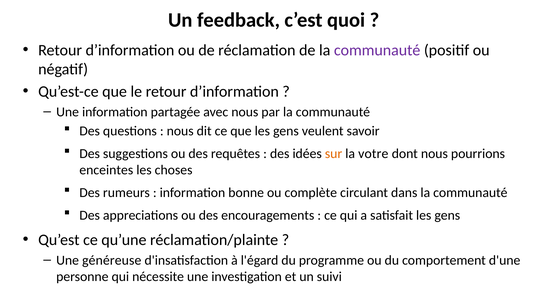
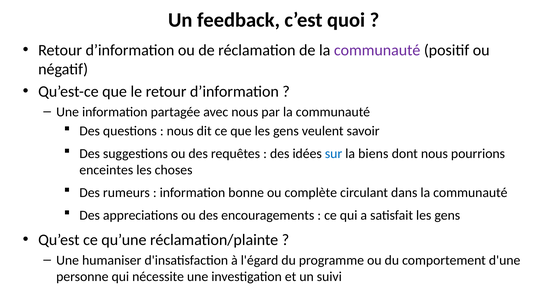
sur colour: orange -> blue (334, 154)
votre: votre -> biens (373, 154)
généreuse: généreuse -> humaniser (112, 260)
